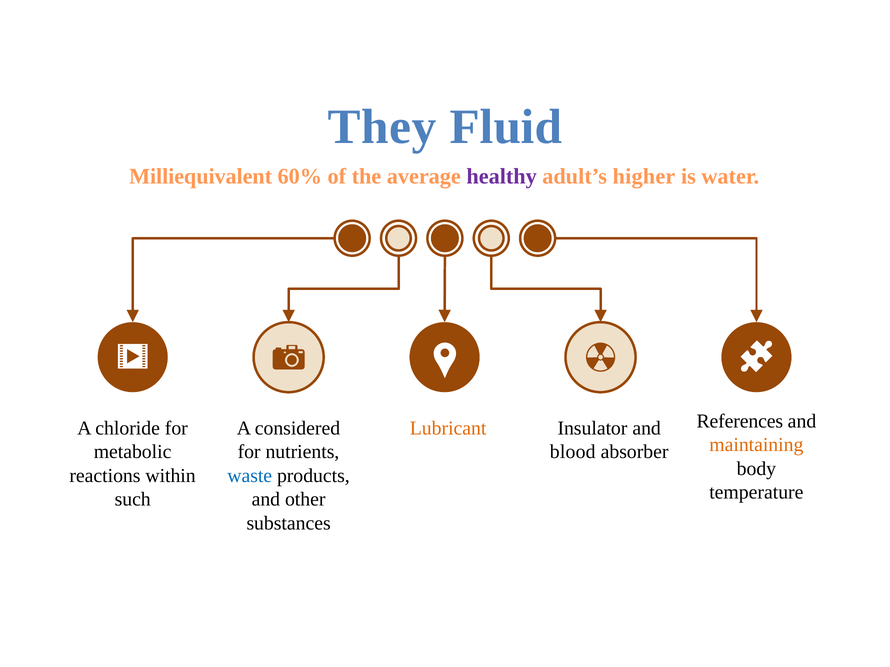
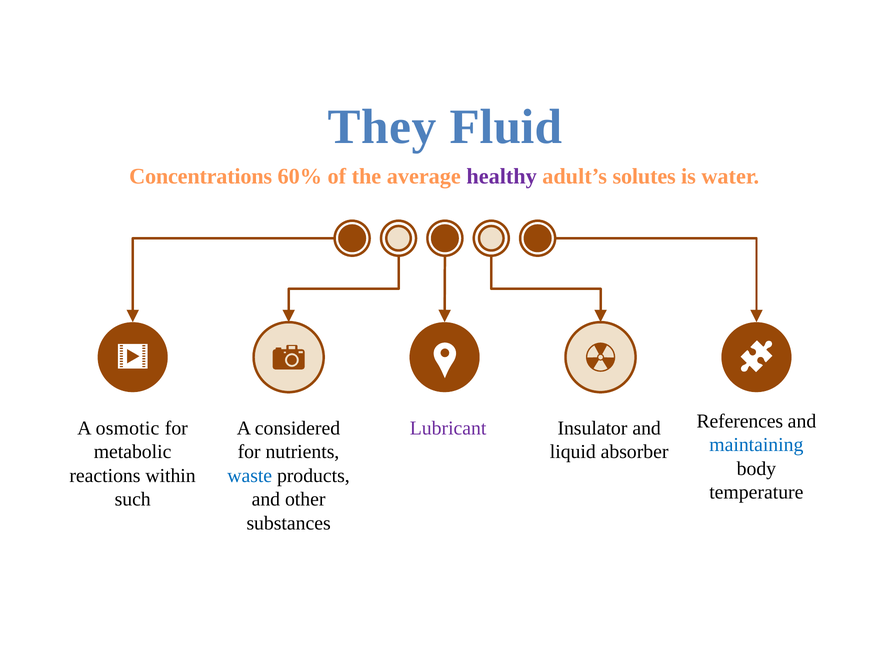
Milliequivalent: Milliequivalent -> Concentrations (201, 176)
higher: higher -> solutes (644, 176)
chloride: chloride -> osmotic (128, 428)
Lubricant colour: orange -> purple (448, 428)
maintaining colour: orange -> blue (756, 445)
blood: blood -> liquid (573, 452)
